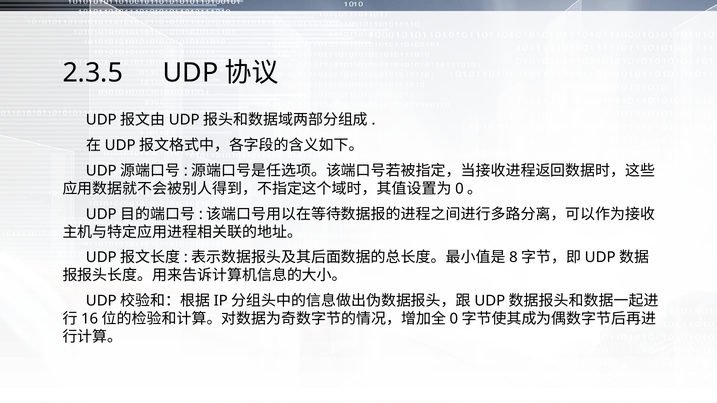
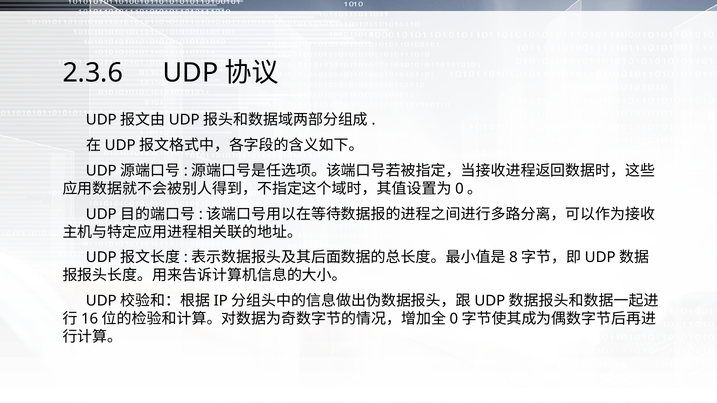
2.3.5: 2.3.5 -> 2.3.6 (93, 73)
